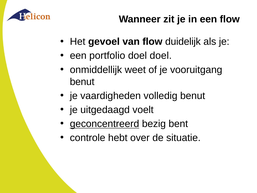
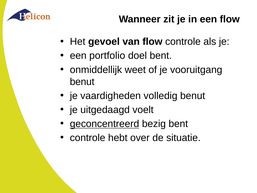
flow duidelijk: duidelijk -> controle (183, 42)
doel doel: doel -> bent (161, 56)
